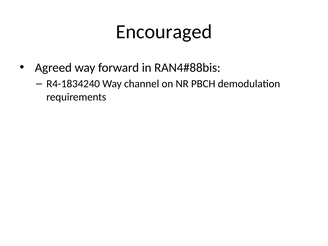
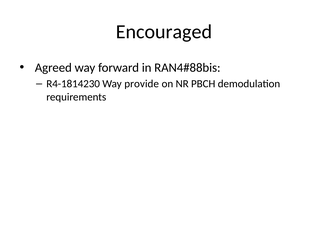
R4-1834240: R4-1834240 -> R4-1814230 (73, 84)
channel: channel -> provide (142, 84)
